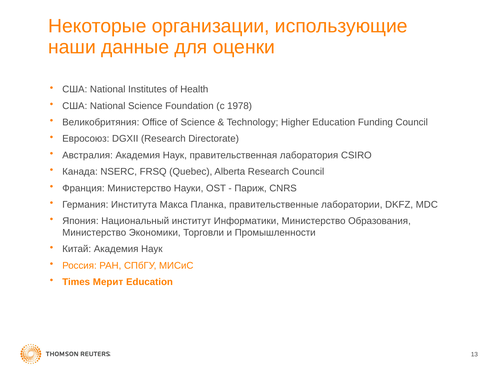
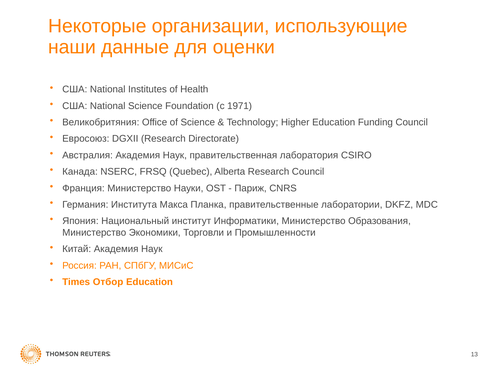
1978: 1978 -> 1971 (240, 106)
Мерит: Мерит -> Отбор (108, 282)
